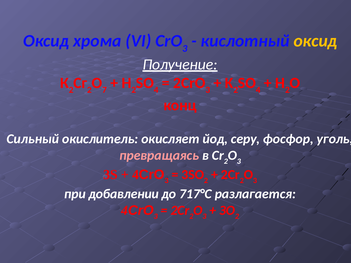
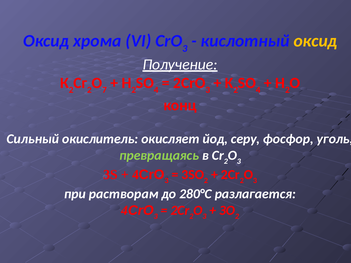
превращаясь colour: pink -> light green (159, 155)
добавлении: добавлении -> растворам (124, 194)
717°С: 717°С -> 280°С (195, 194)
